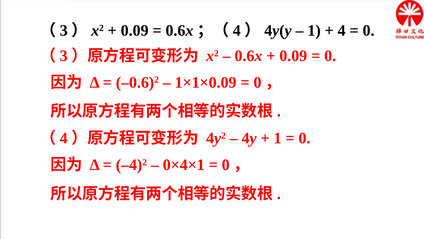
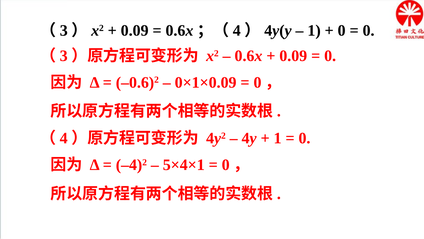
4: 4 -> 0 (342, 31)
1×1×0.09: 1×1×0.09 -> 0×1×0.09 (206, 82)
0×4×1: 0×4×1 -> 5×4×1 (184, 165)
